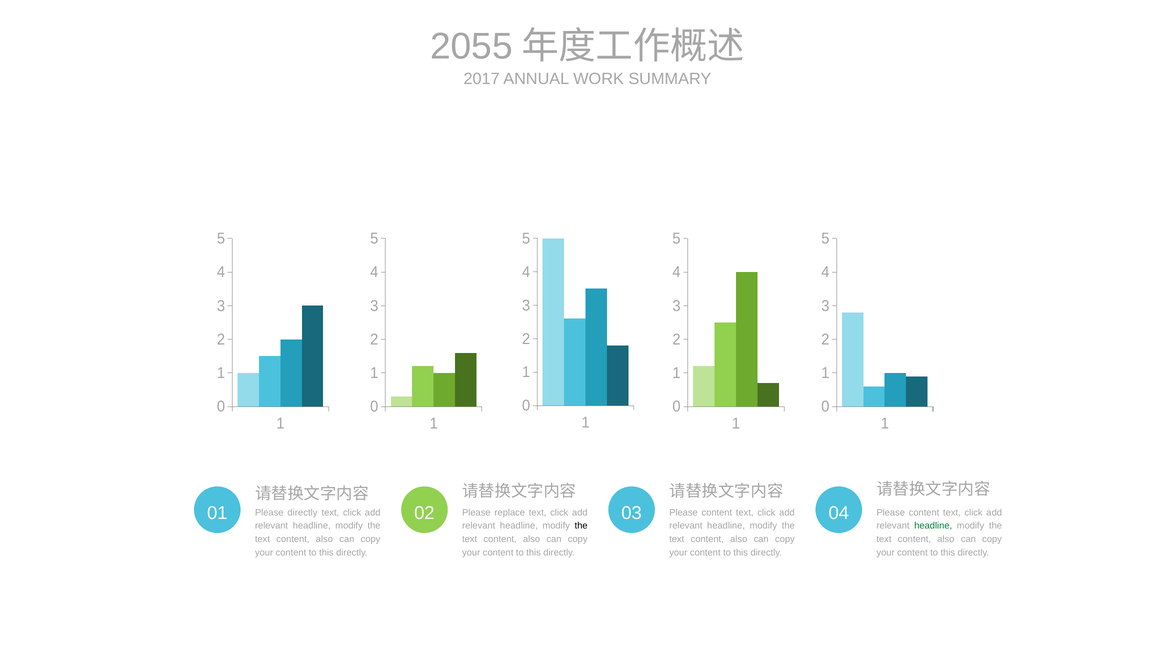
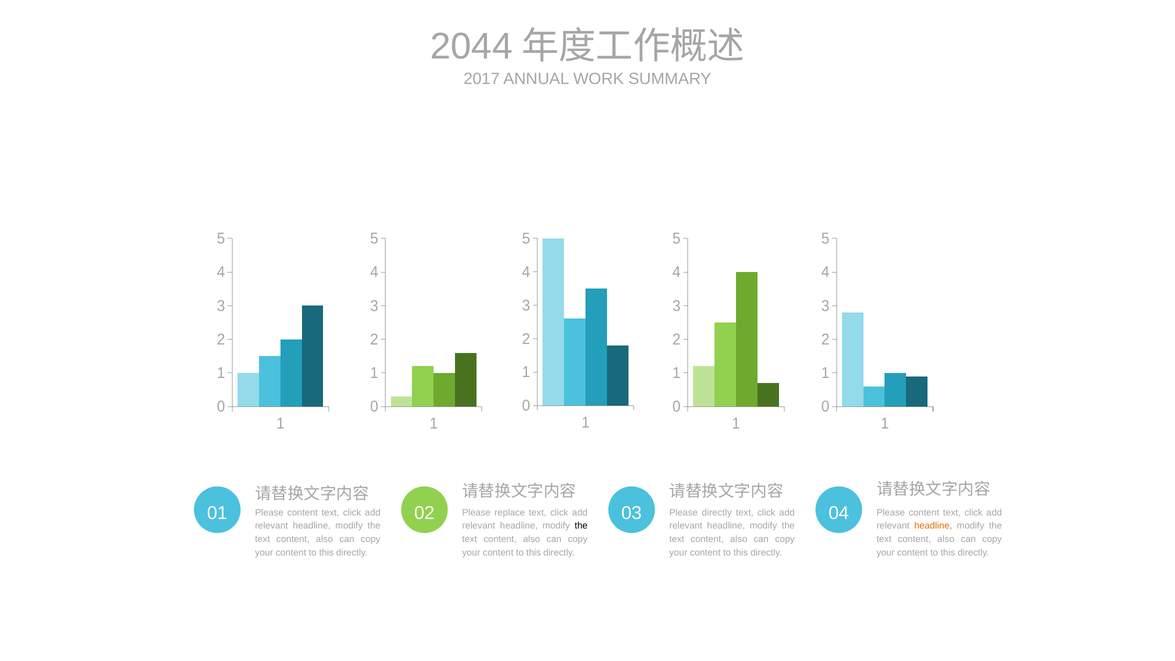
2055: 2055 -> 2044 (471, 46)
02 Please content: content -> directly (717, 513)
directly: directly -> content (303, 513)
headline colour: green -> orange (933, 526)
